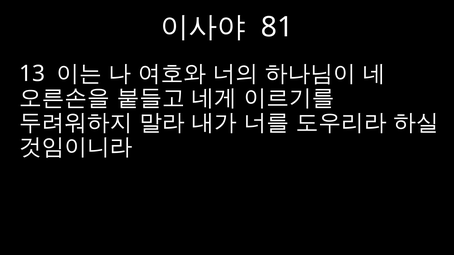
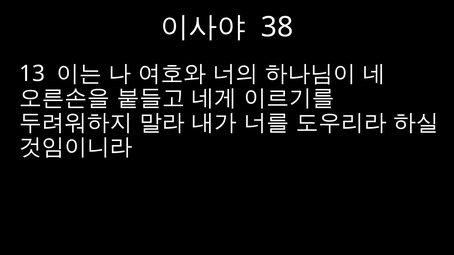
81: 81 -> 38 (277, 27)
